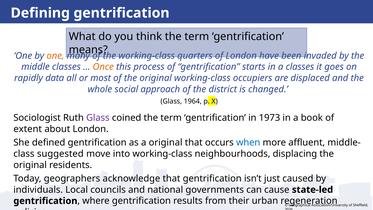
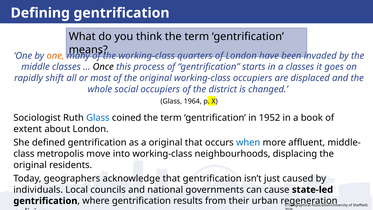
Once colour: orange -> black (103, 67)
data: data -> shift (55, 78)
social approach: approach -> occupiers (160, 89)
Glass colour: purple -> blue (98, 118)
1973: 1973 -> 1952 (270, 118)
suggested: suggested -> metropolis (60, 154)
